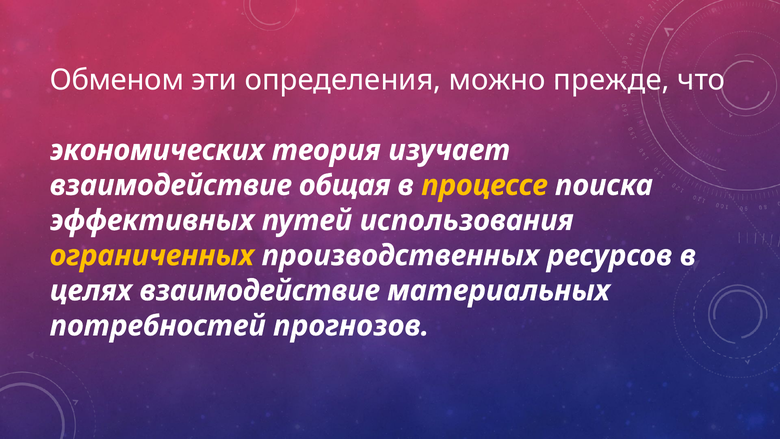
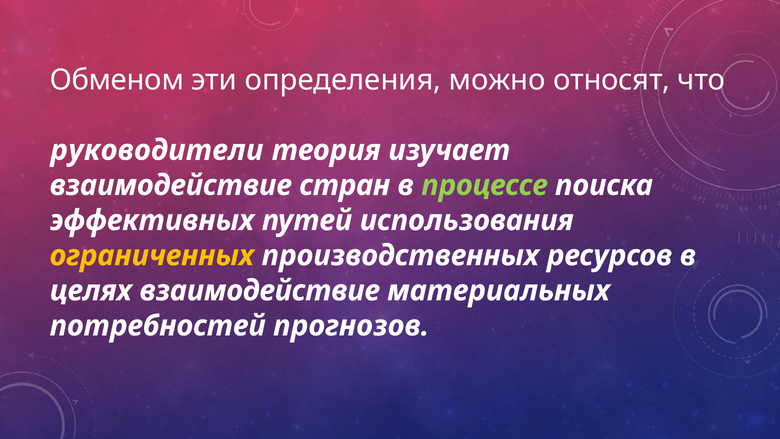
прежде: прежде -> относят (612, 80)
экономических: экономических -> руководители (157, 150)
общая: общая -> стран (345, 185)
процессе colour: yellow -> light green (485, 185)
